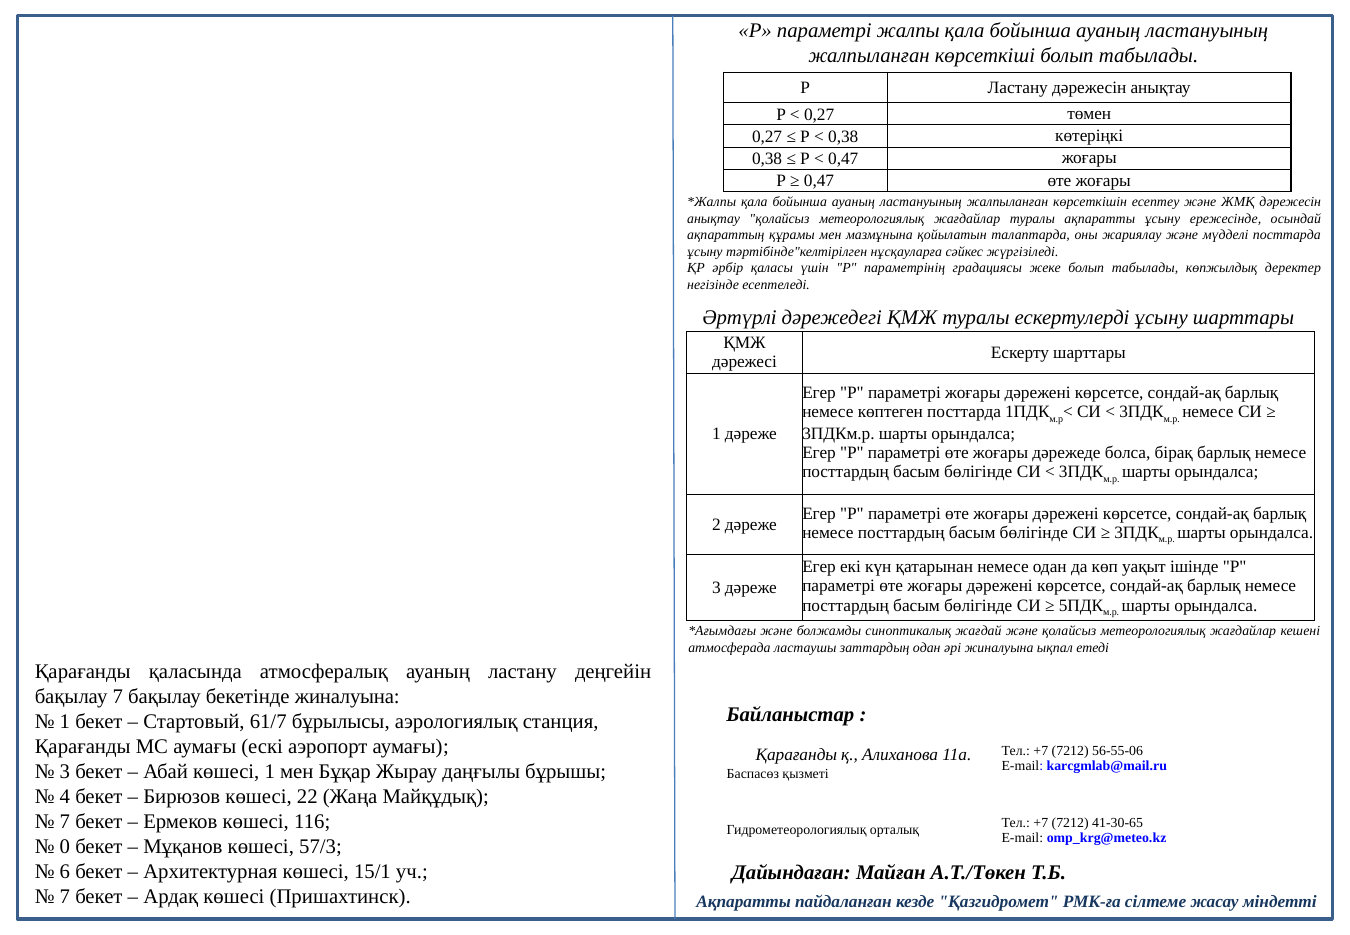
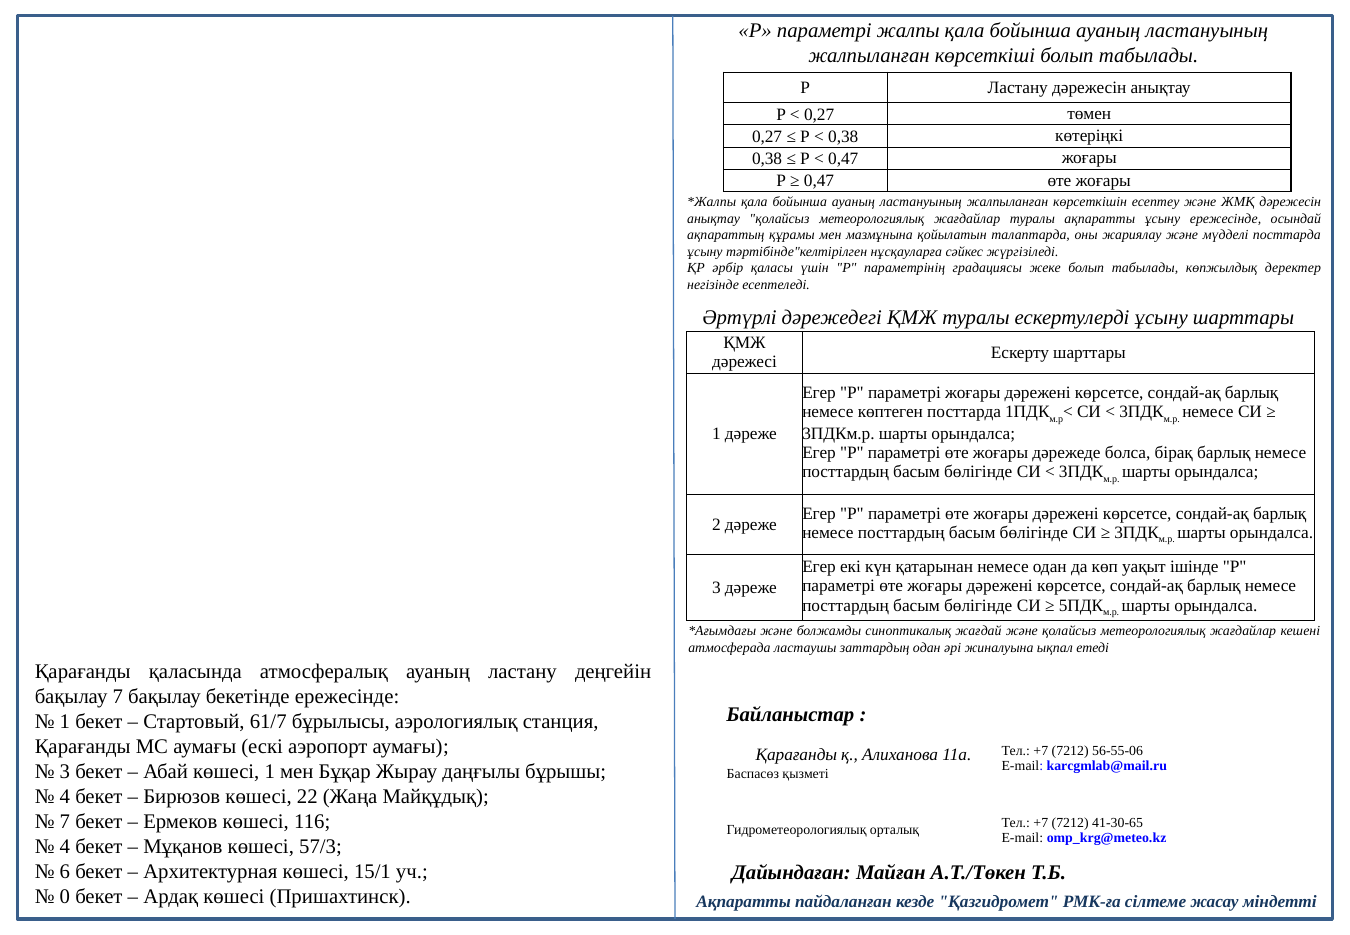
бекетінде жиналуына: жиналуына -> ережесінде (347, 697)
0: 0 -> 4 (65, 846)
7: 7 -> 0 (65, 896)
